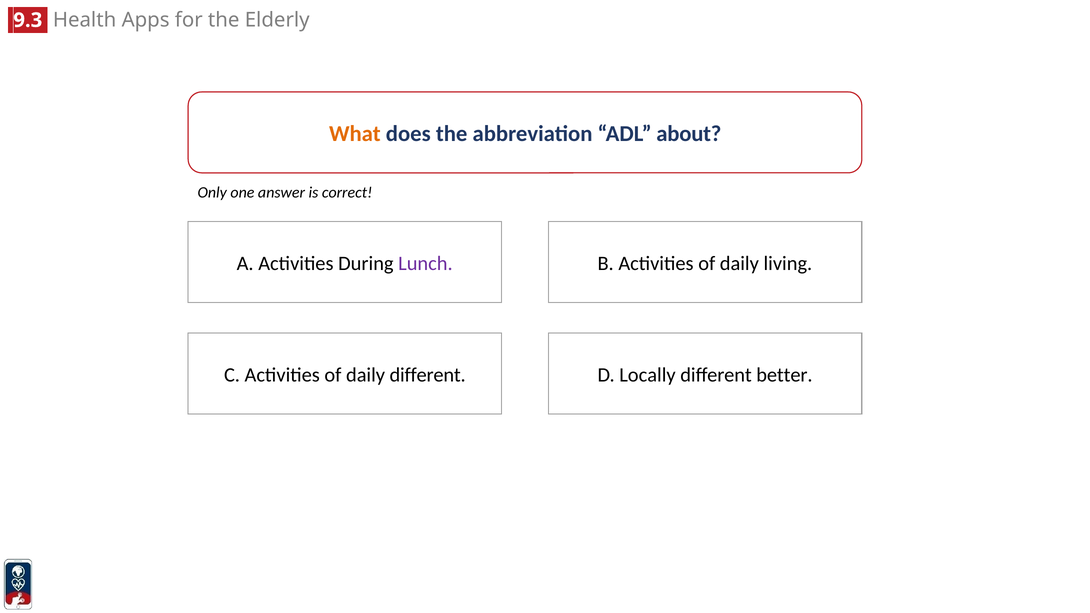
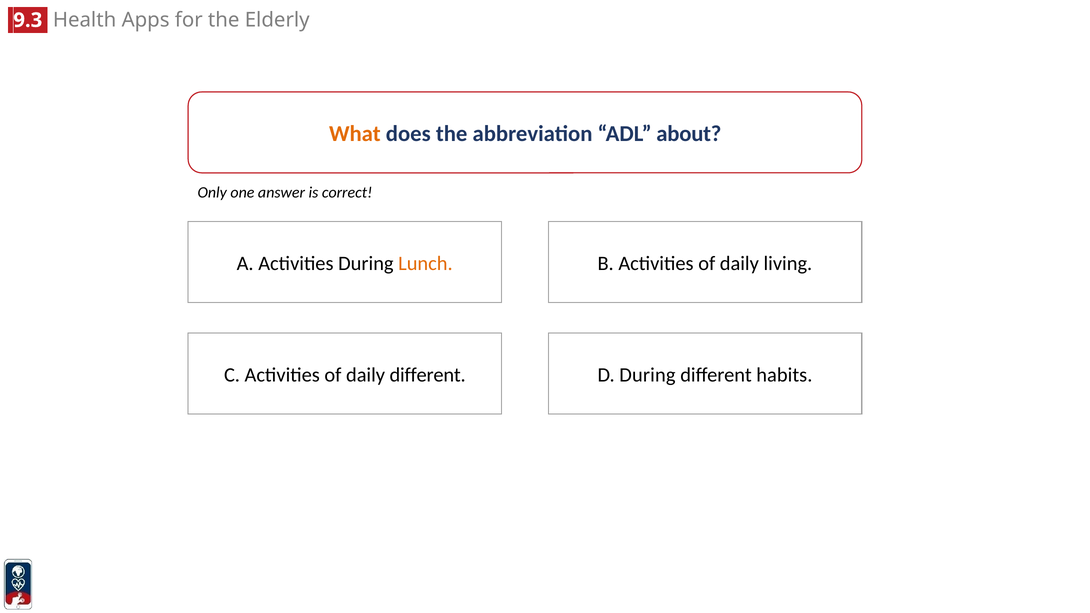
Lunch colour: purple -> orange (425, 264)
D Locally: Locally -> During (647, 375)
better: better -> habits (784, 375)
